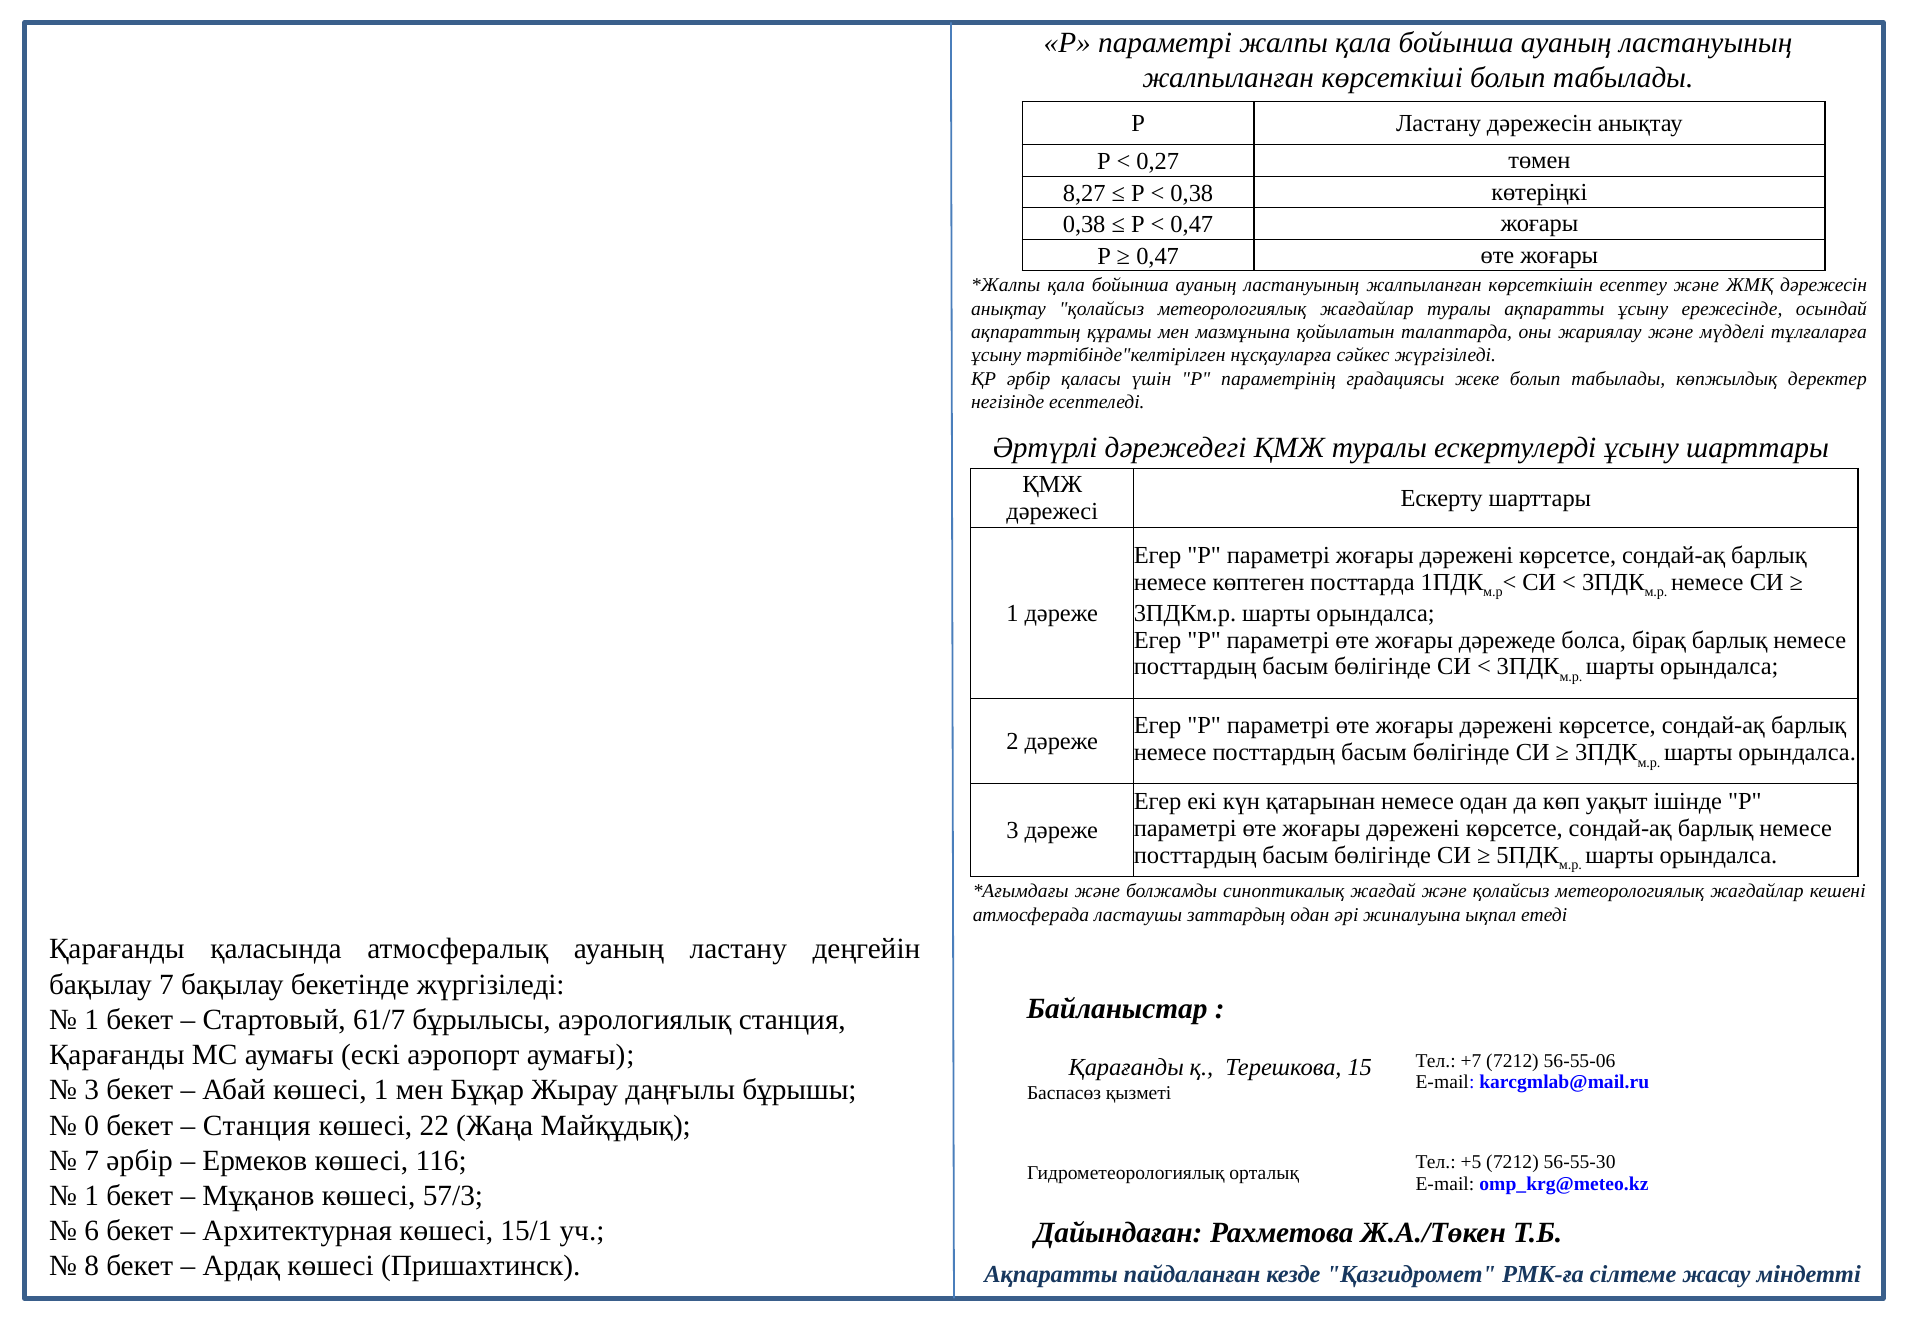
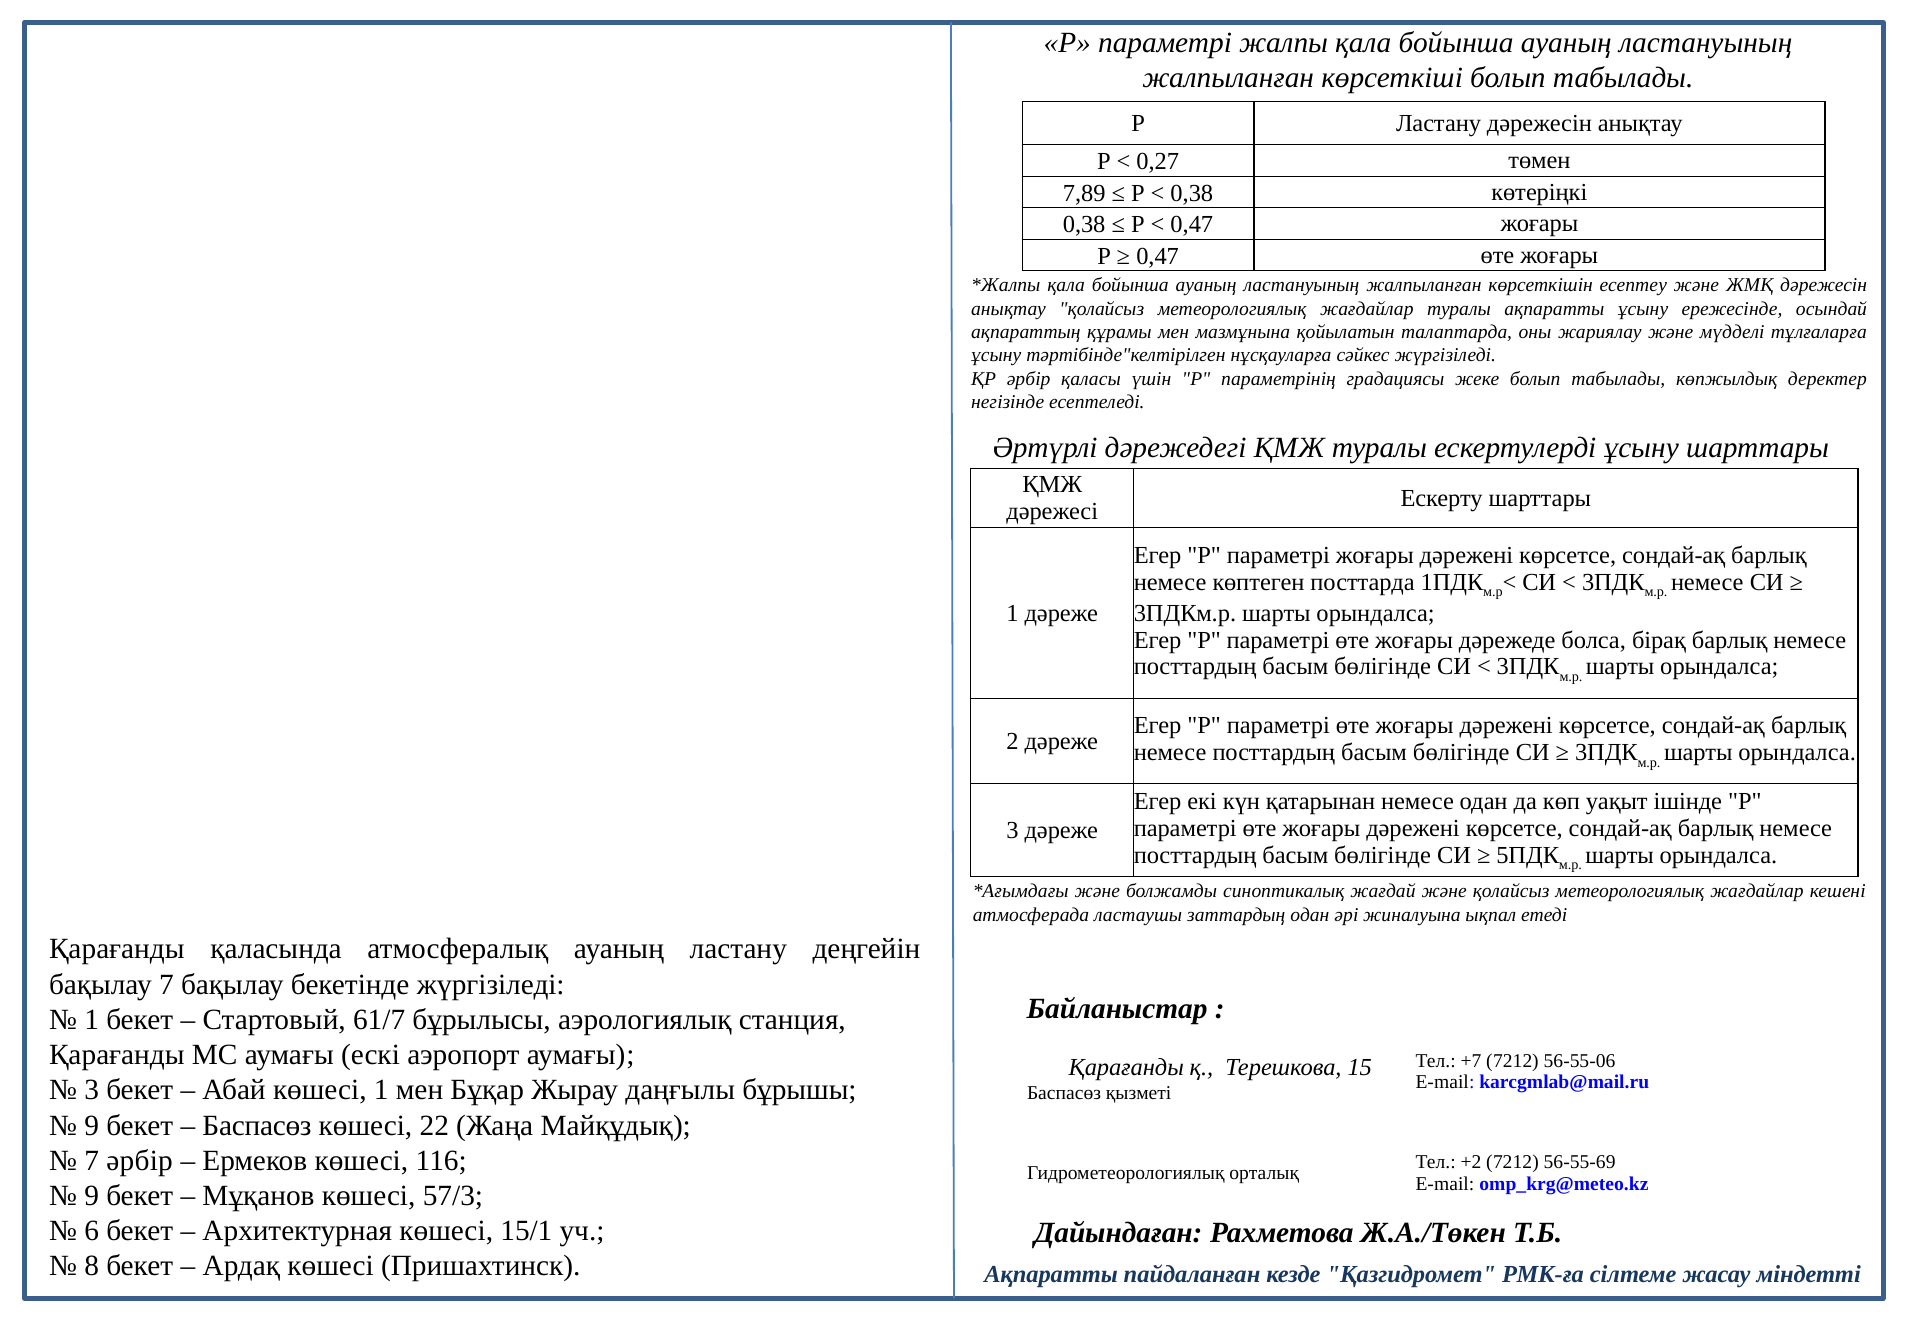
8,27: 8,27 -> 7,89 (1084, 193)
0: 0 -> 9 (92, 1125)
Станция: Станция -> Баспасөз (257, 1125)
+5: +5 -> +2 (1471, 1162)
56-55-30: 56-55-30 -> 56-55-69 (1580, 1162)
1: 1 -> 9 (92, 1196)
